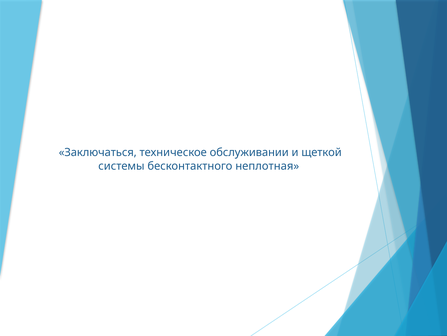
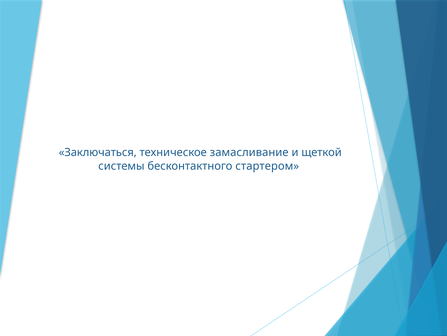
обслуживании: обслуживании -> замасливание (249, 152)
неплотная: неплотная -> стартером (267, 166)
